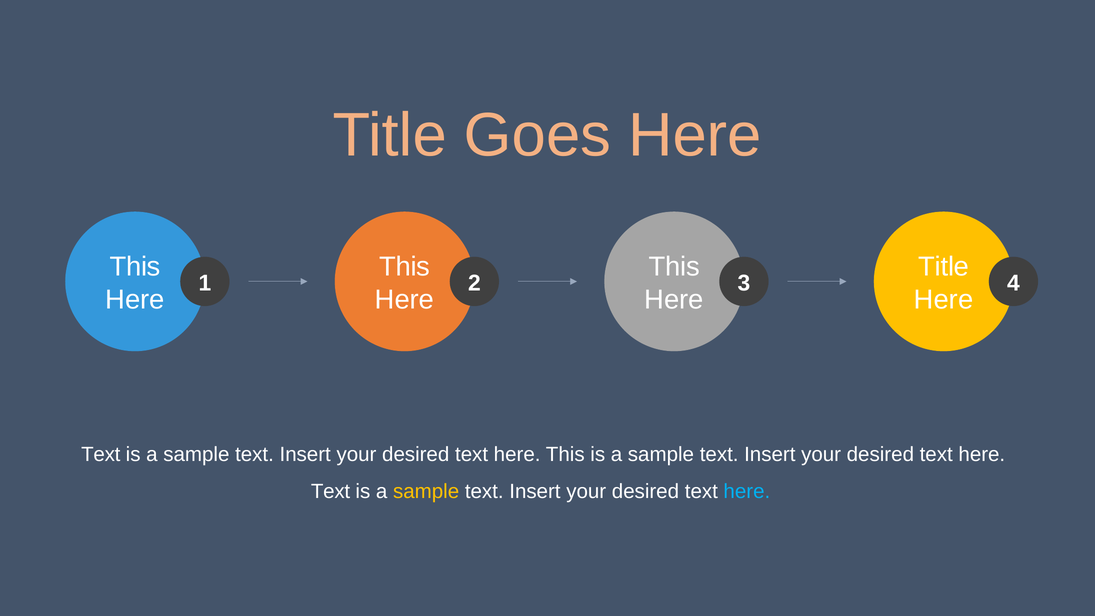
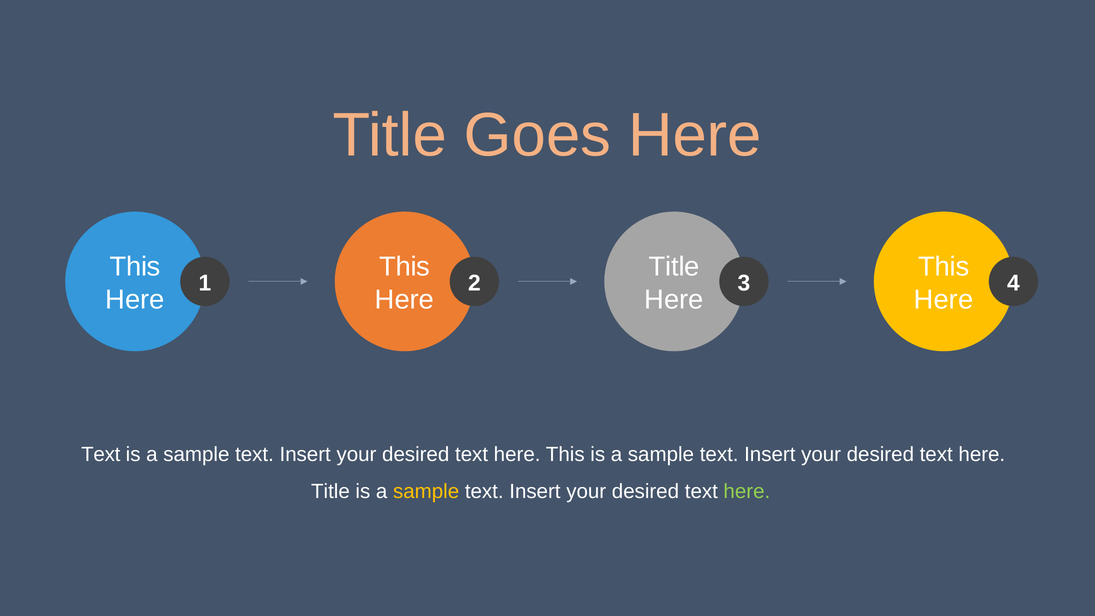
This: This -> Title (674, 267)
Title: Title -> This (944, 267)
Text: Text -> Title (330, 491)
here colour: light blue -> light green (747, 491)
